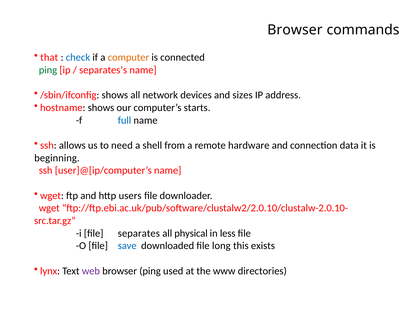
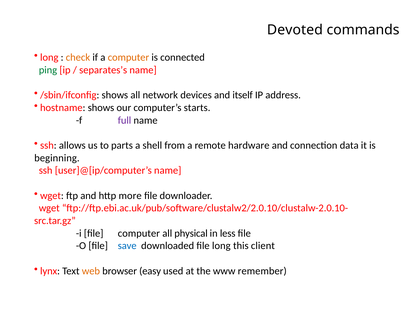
Browser: Browser -> Devoted (295, 30)
that: that -> long (49, 57)
check colour: blue -> orange (78, 57)
sizes: sizes -> itself (243, 95)
full colour: blue -> purple (124, 120)
need: need -> parts (122, 145)
users: users -> more (130, 195)
file separates: separates -> computer (139, 233)
exists: exists -> client (263, 245)
web colour: purple -> orange (91, 271)
browser ping: ping -> easy (150, 271)
directories: directories -> remember (262, 271)
